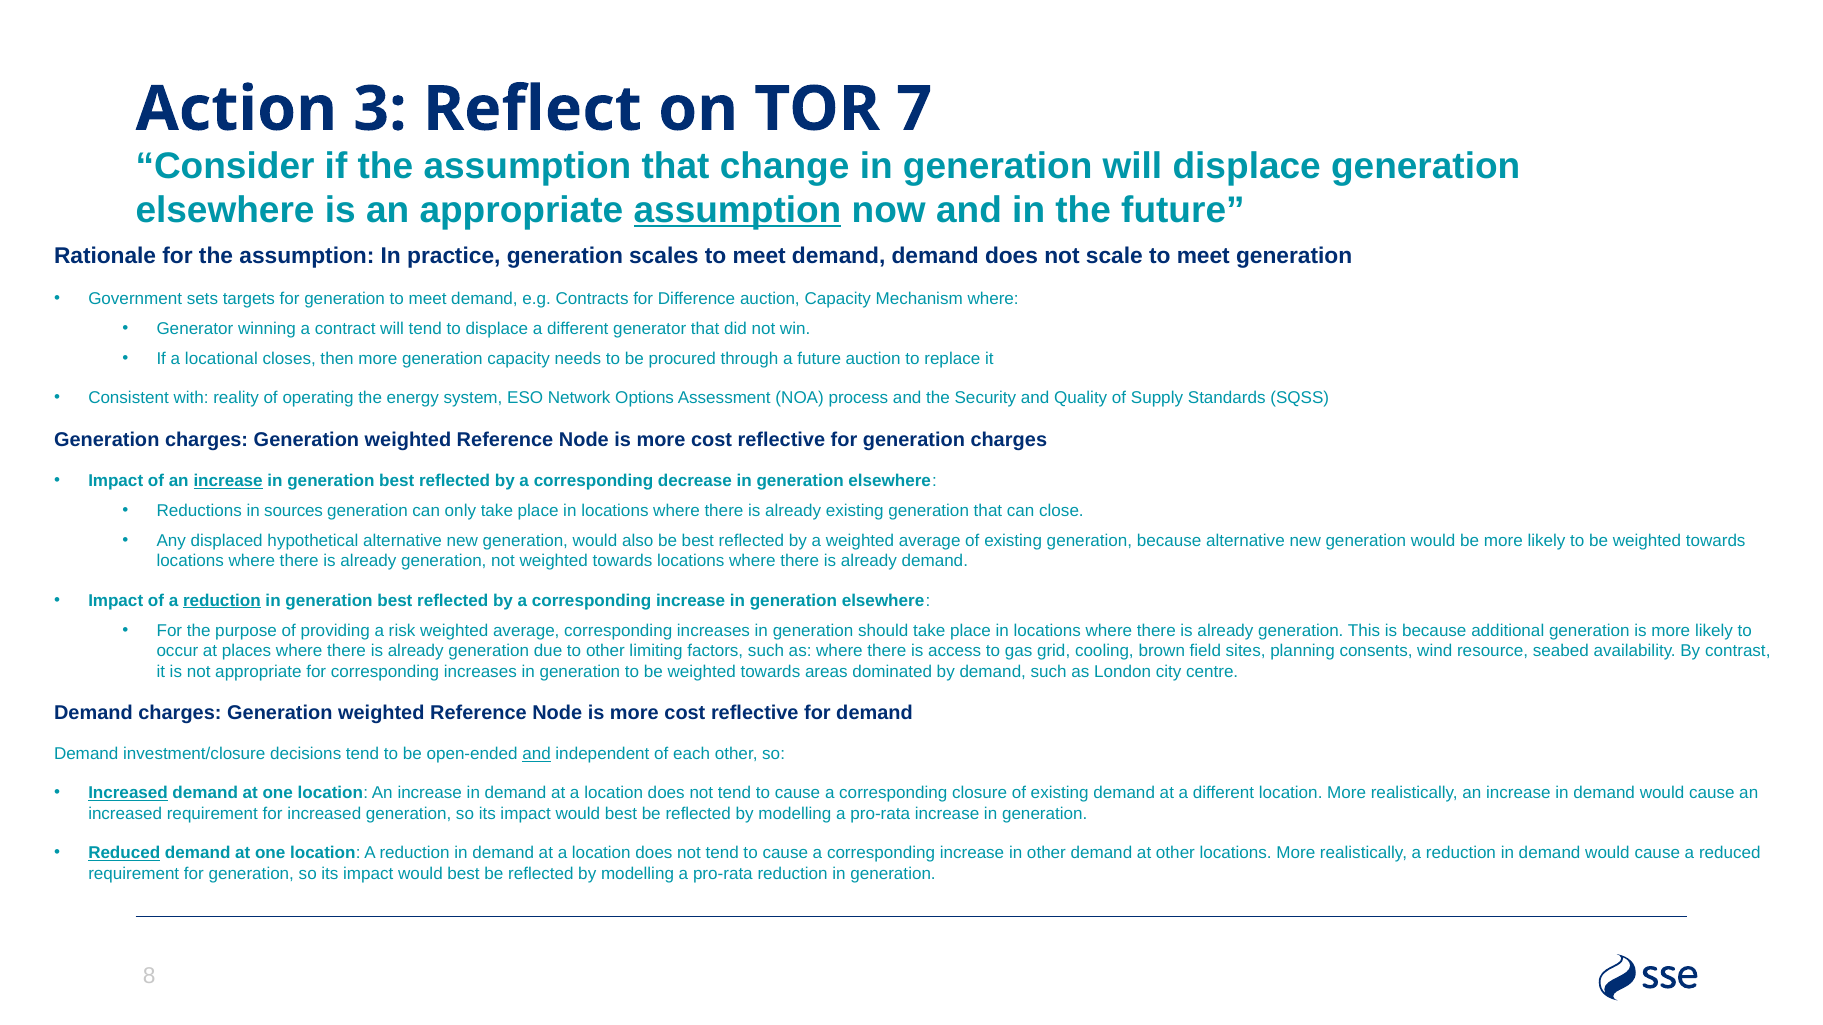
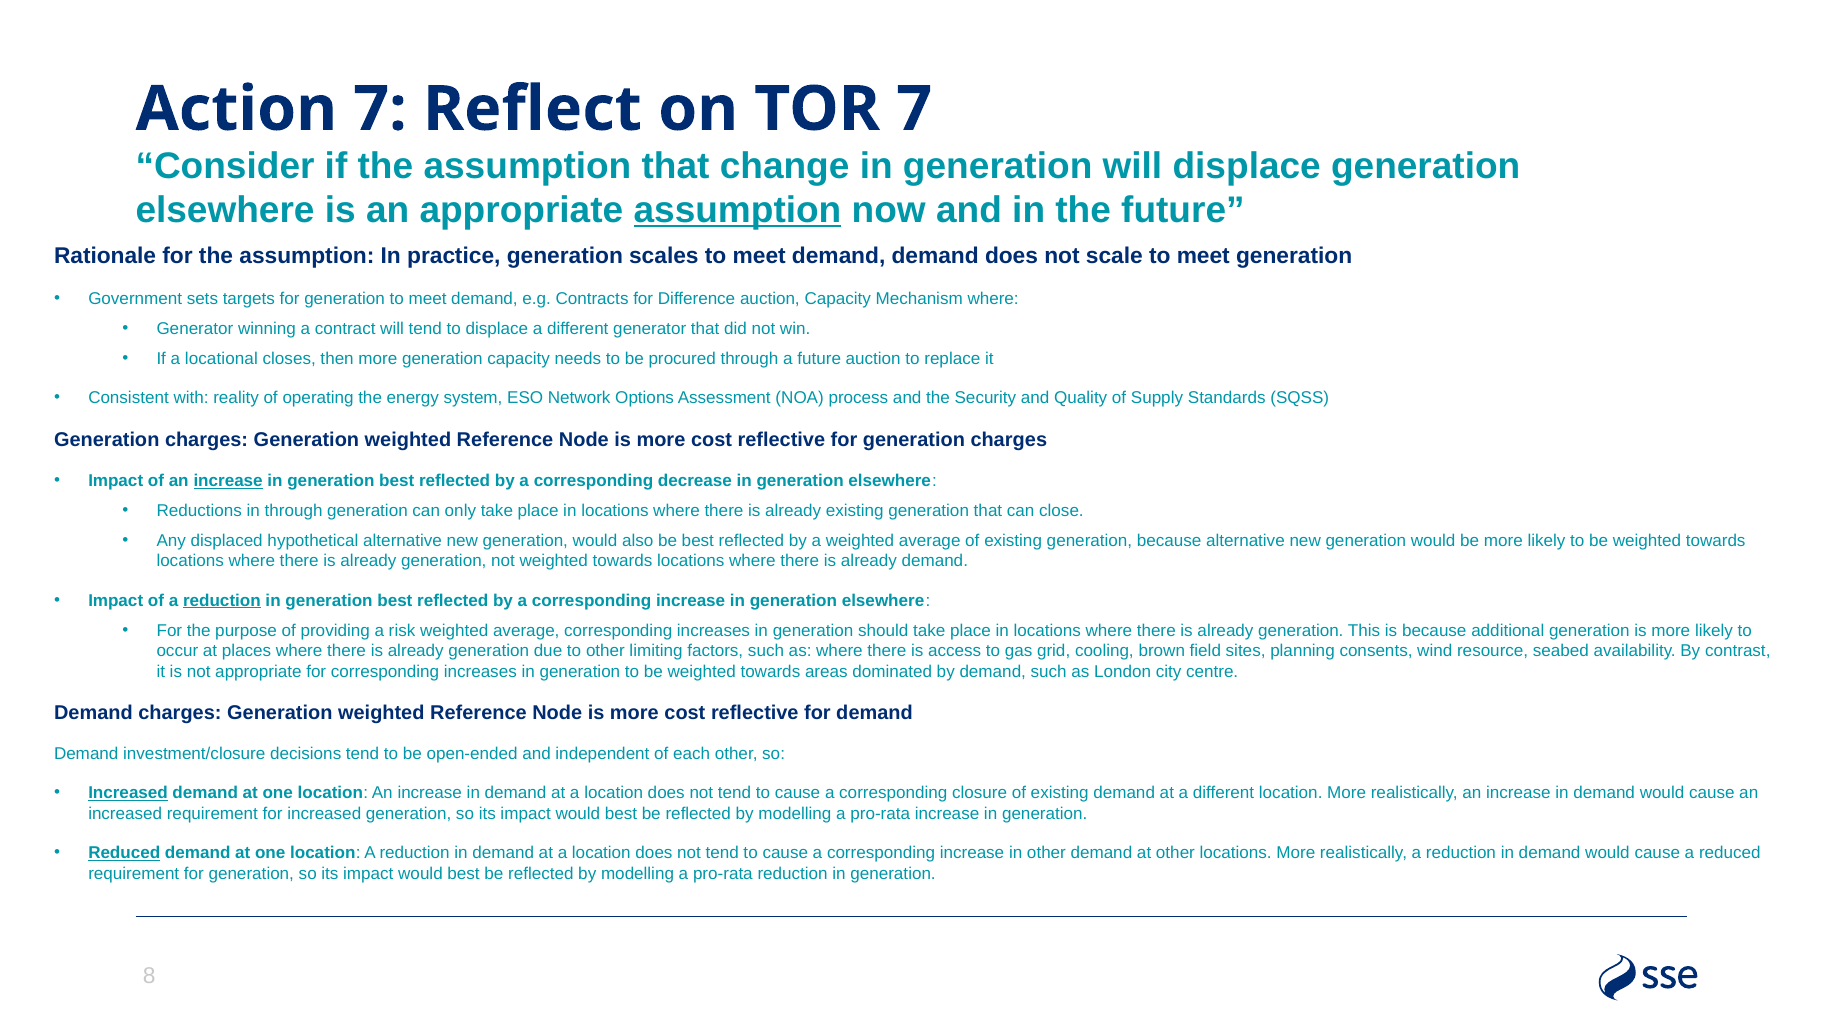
Action 3: 3 -> 7 (380, 109)
in sources: sources -> through (294, 511)
and underline: present -> none (537, 754)
